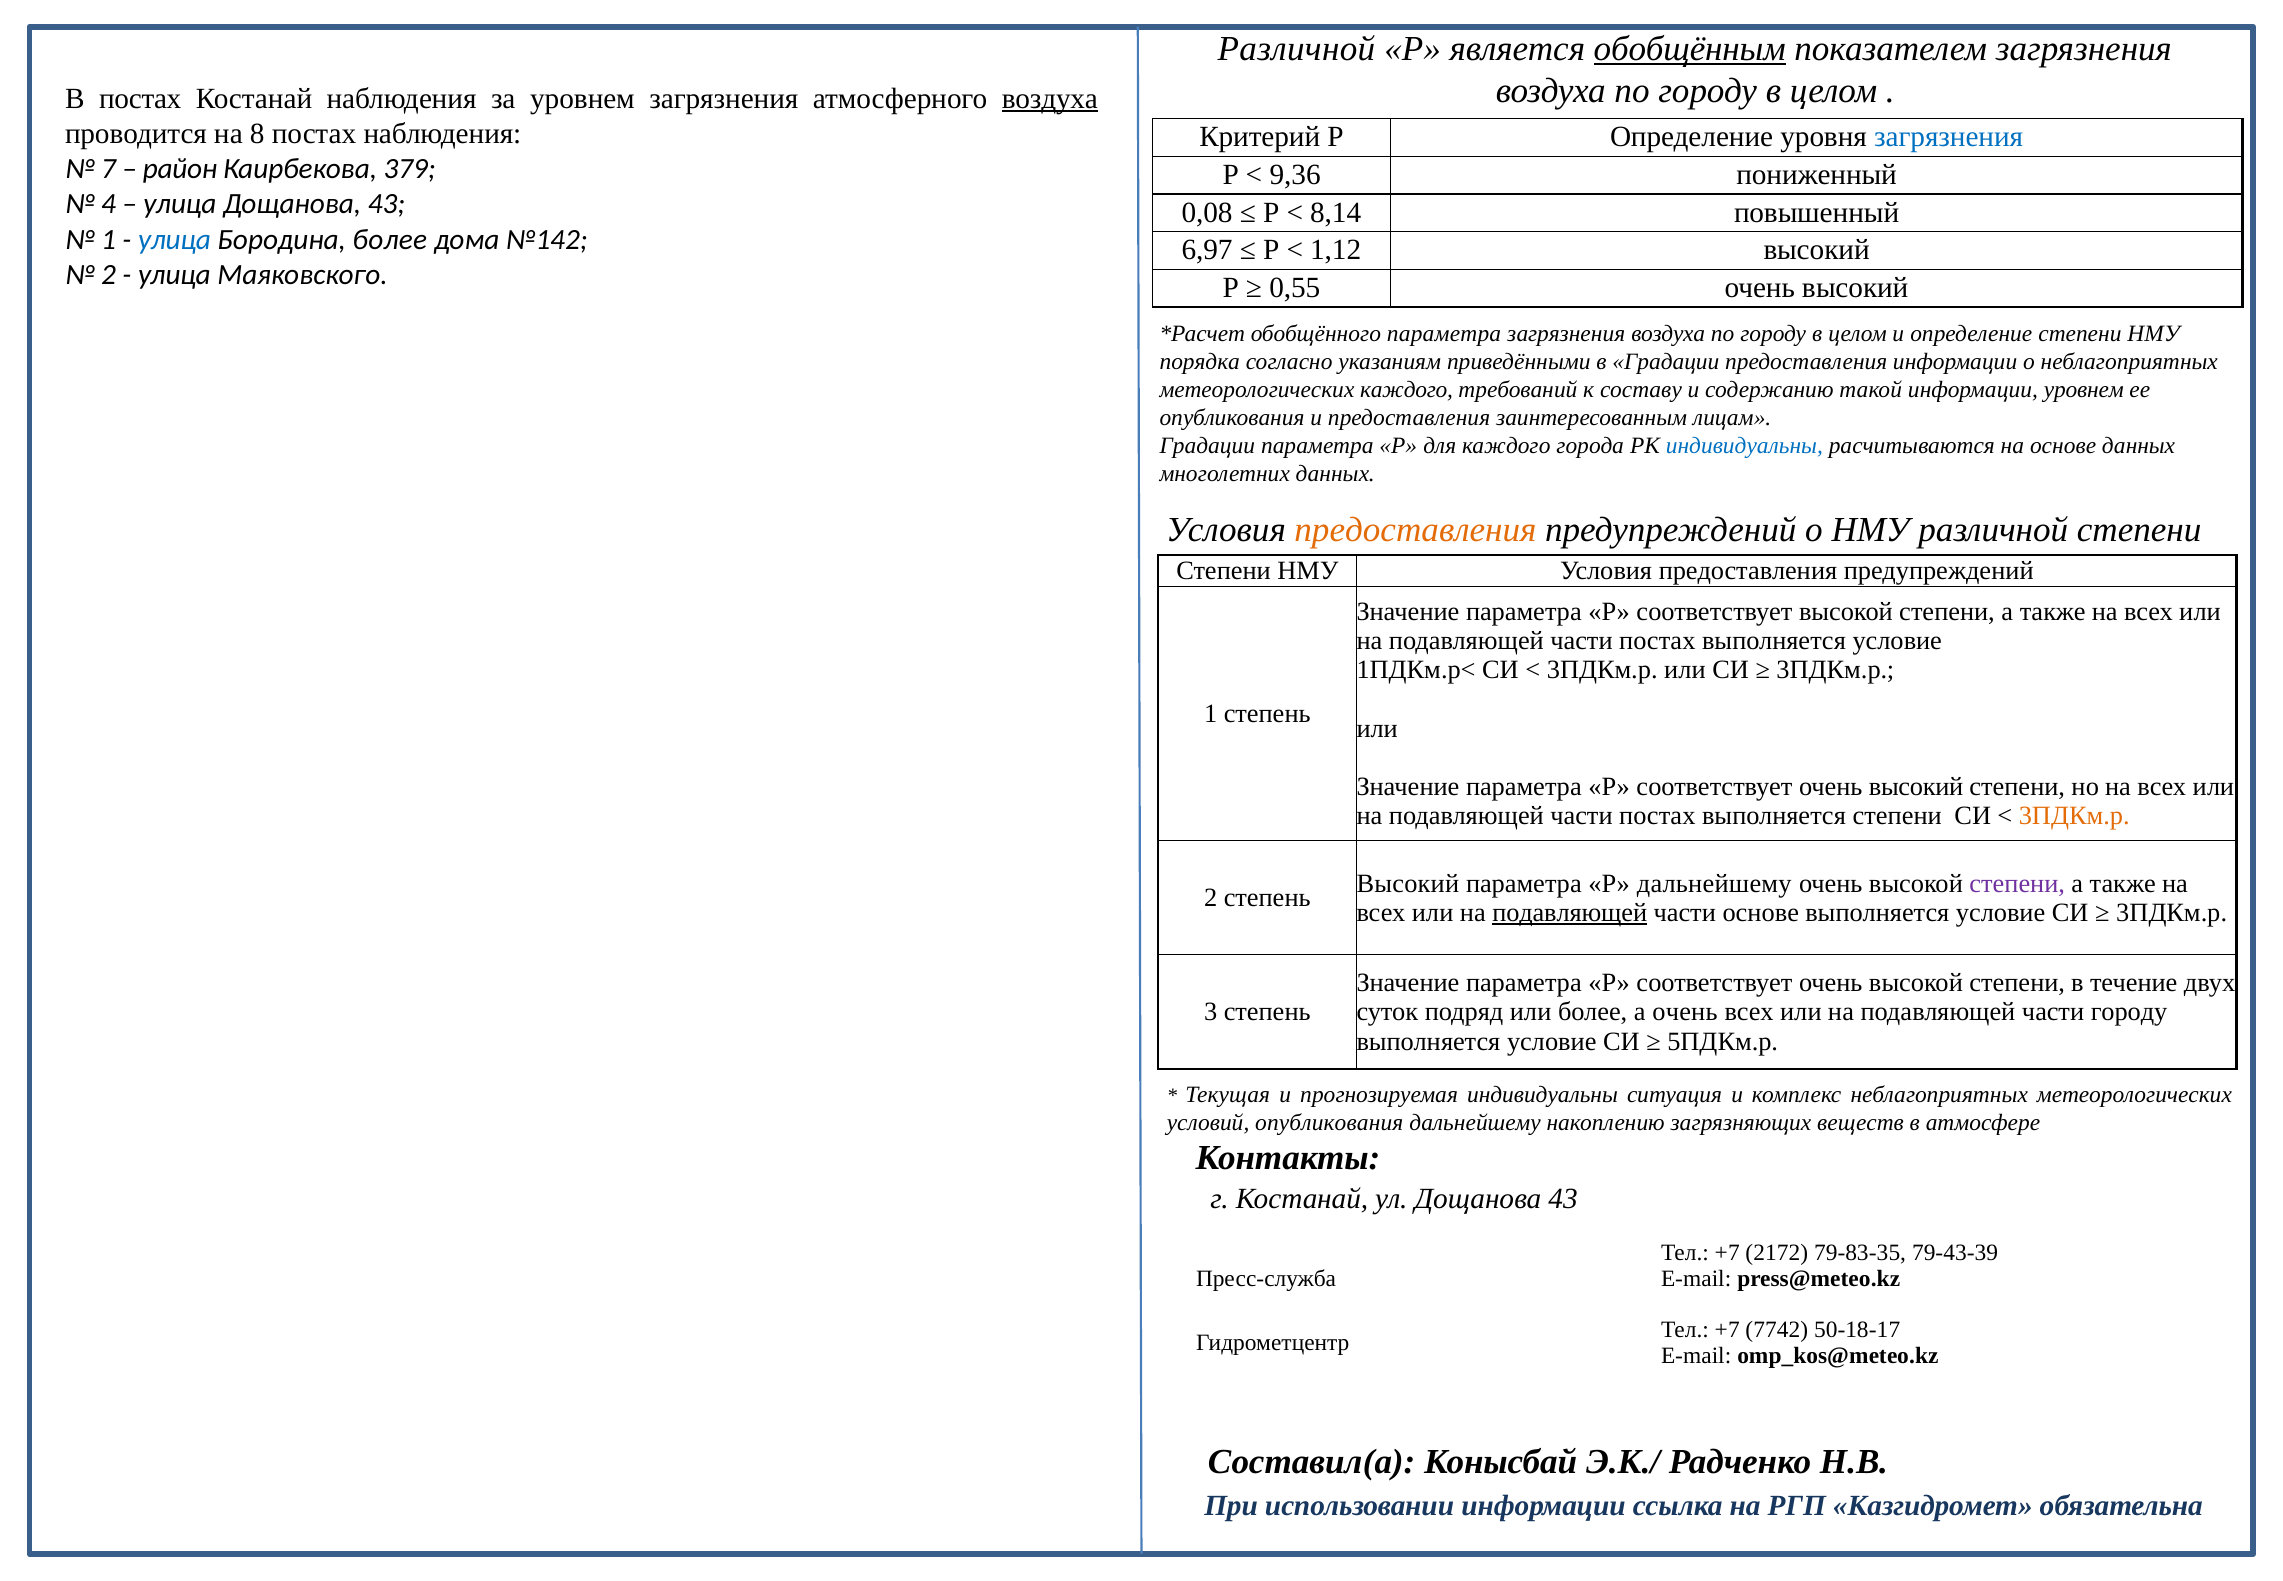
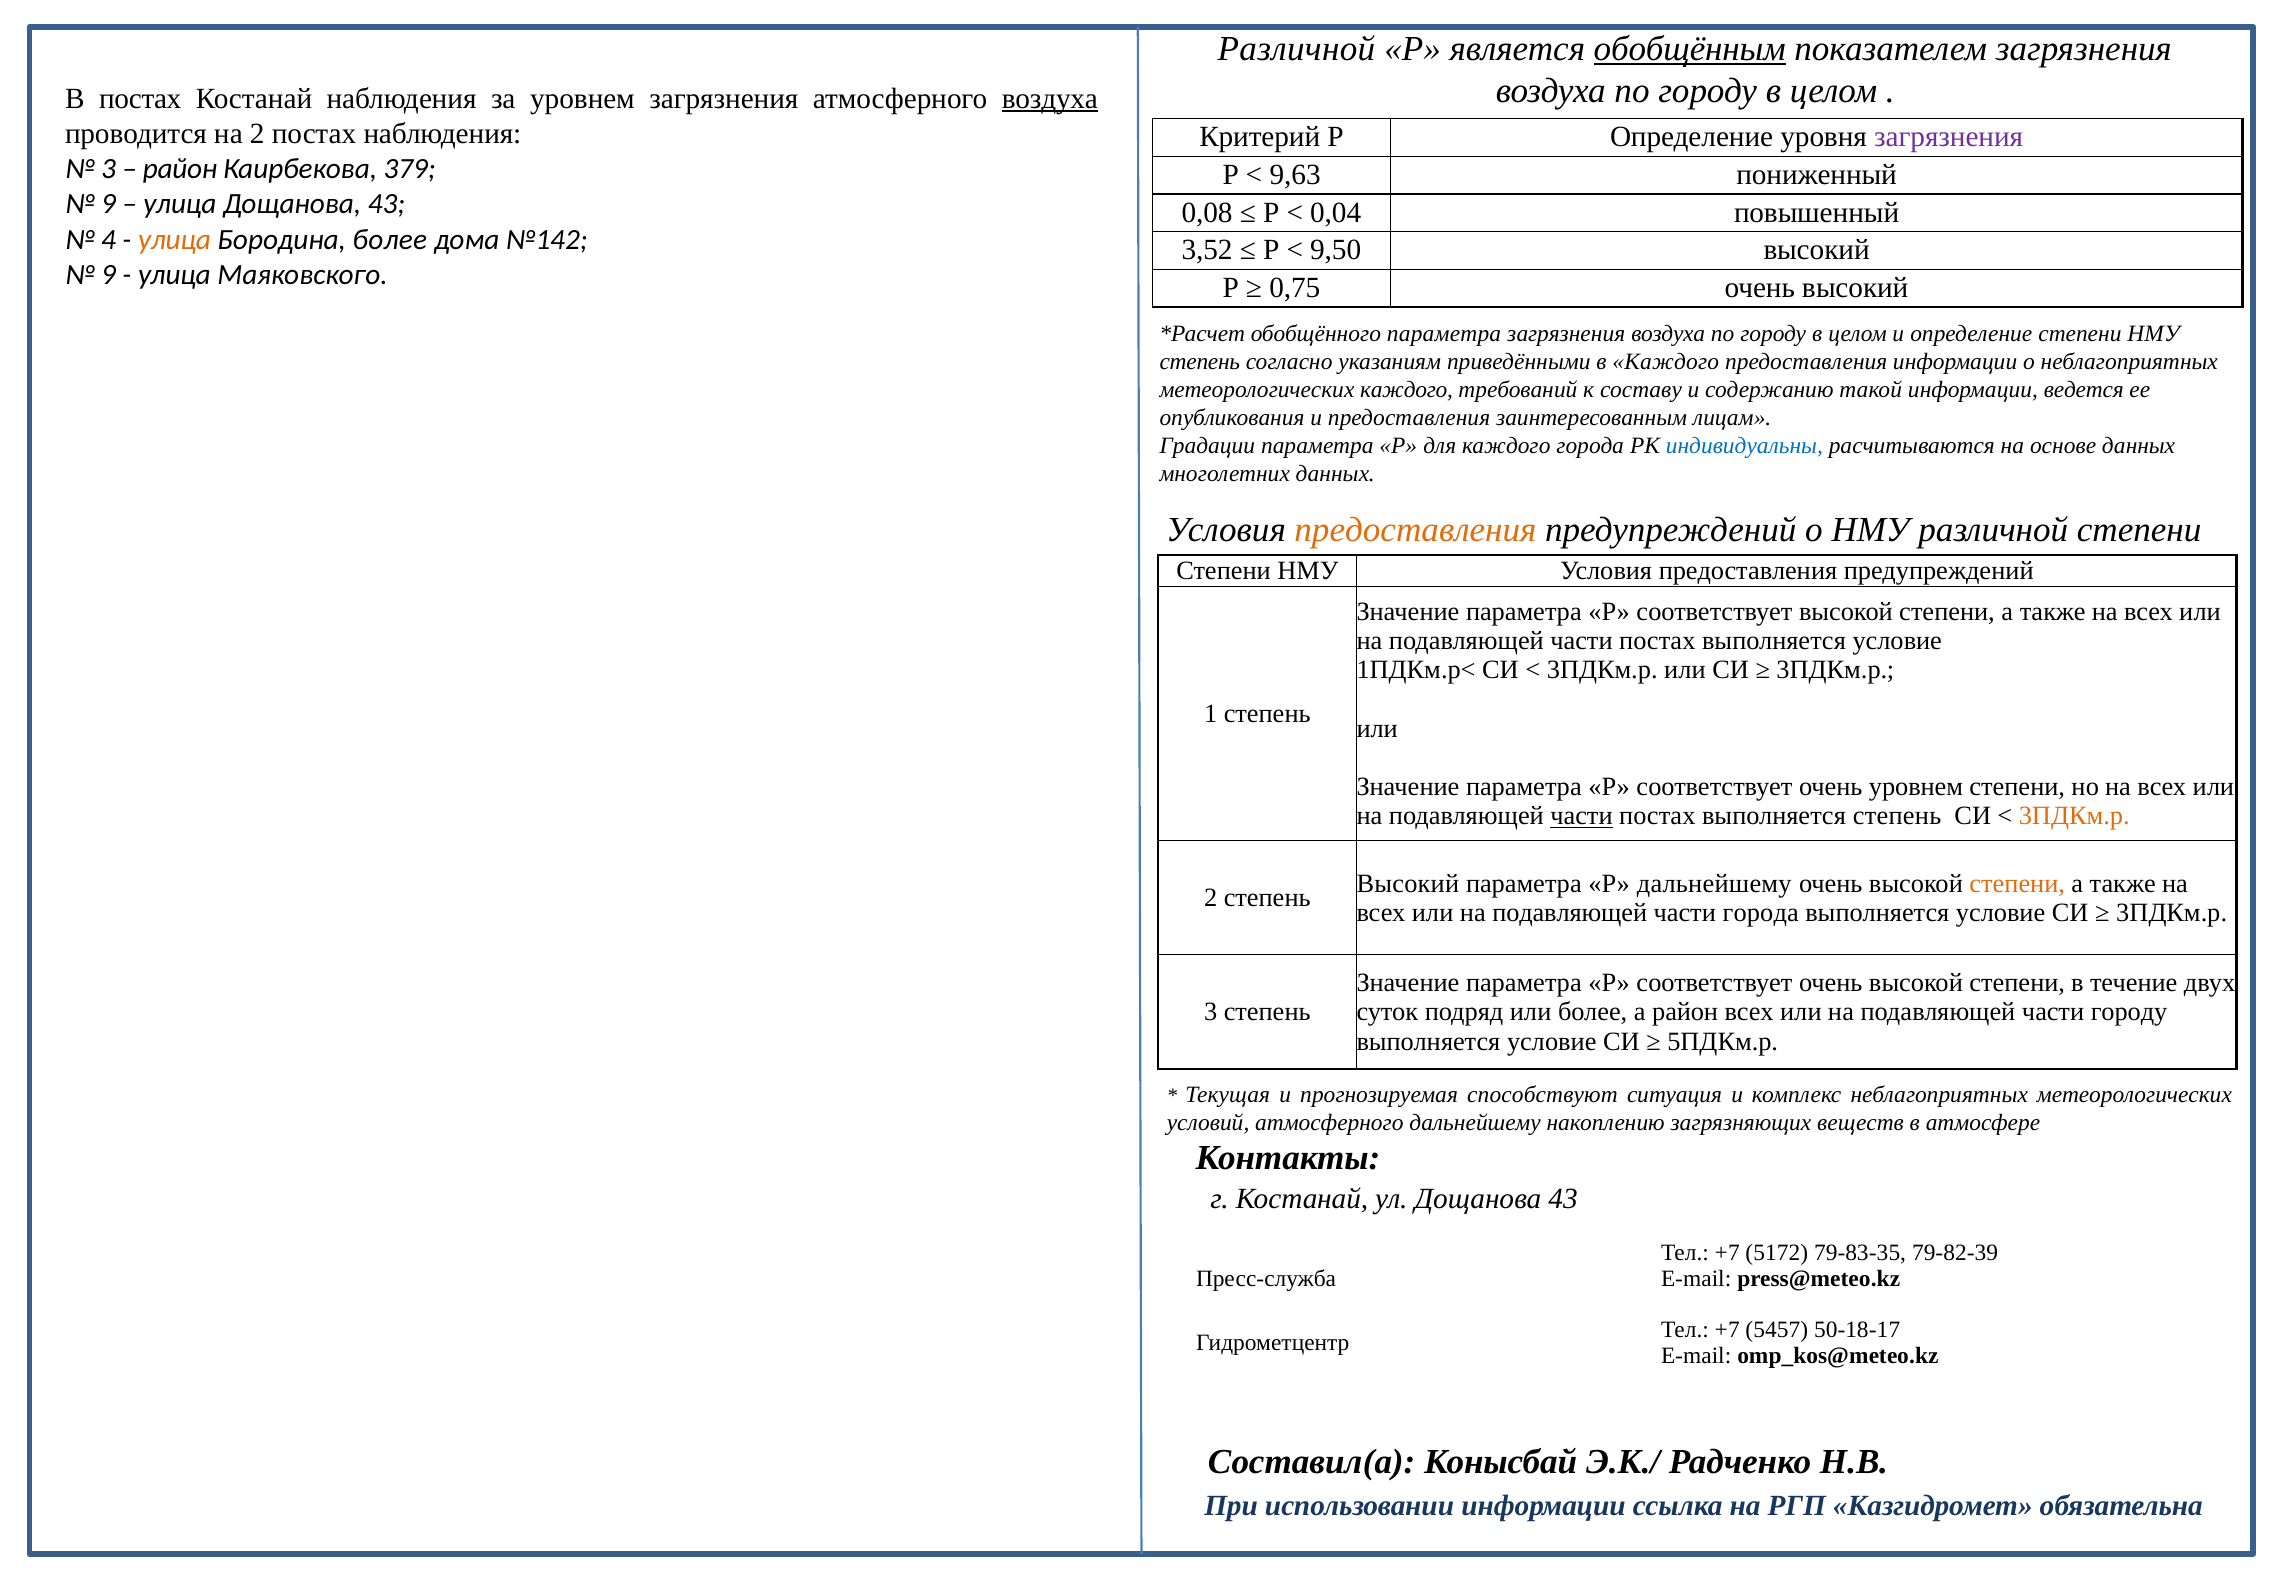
на 8: 8 -> 2 (257, 134)
загрязнения colour: blue -> purple (1949, 137)
7: 7 -> 3 (109, 169)
9,36: 9,36 -> 9,63 (1295, 175)
4: 4 -> 9 (109, 204)
8,14: 8,14 -> 0,04 (1336, 212)
1: 1 -> 4 (109, 239)
улица colour: blue -> orange (175, 239)
6,97: 6,97 -> 3,52 (1207, 250)
1,12: 1,12 -> 9,50 (1336, 250)
2: 2 -> 9 (109, 274)
0,55: 0,55 -> 0,75 (1295, 288)
порядка: порядка -> степень (1200, 362)
в Градации: Градации -> Каждого (1666, 362)
информации уровнем: уровнем -> ведется (2084, 390)
соответствует очень высокий: высокий -> уровнем (1916, 787)
части underline: none -> present (1582, 816)
выполняется степени: степени -> степень (1897, 816)
степени colour: purple -> orange (2017, 883)
подавляющей underline: present -> none (1570, 912)
части основе: основе -> города (1761, 912)
а очень: очень -> район (1685, 1012)
прогнозируемая индивидуальны: индивидуальны -> способствуют (1542, 1095)
условий опубликования: опубликования -> атмосферного (1329, 1123)
2172: 2172 -> 5172 (1777, 1252)
79-43-39: 79-43-39 -> 79-82-39 (1955, 1252)
7742: 7742 -> 5457 (1777, 1330)
